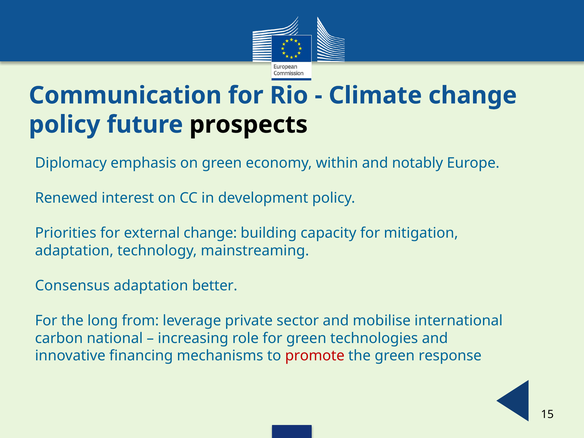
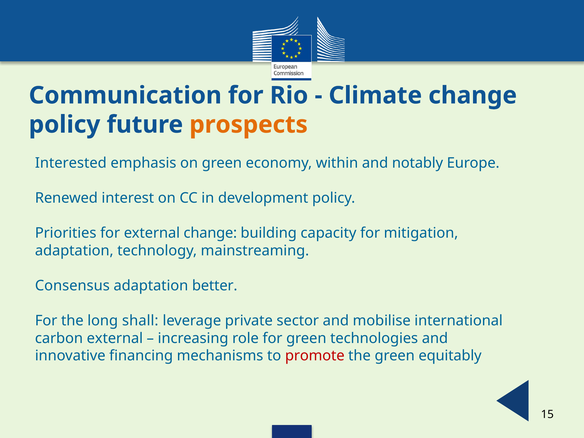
prospects colour: black -> orange (249, 125)
Diplomacy: Diplomacy -> Interested (71, 163)
from: from -> shall (140, 321)
carbon national: national -> external (115, 338)
response: response -> equitably (450, 356)
